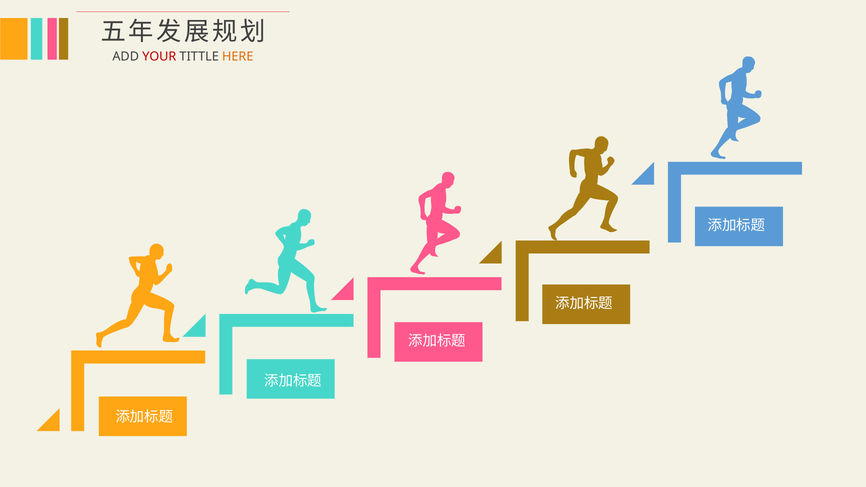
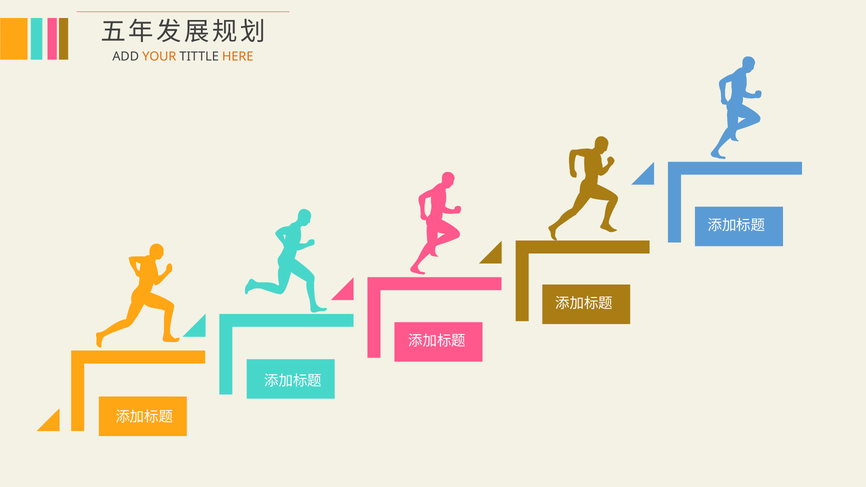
YOUR colour: red -> orange (159, 57)
